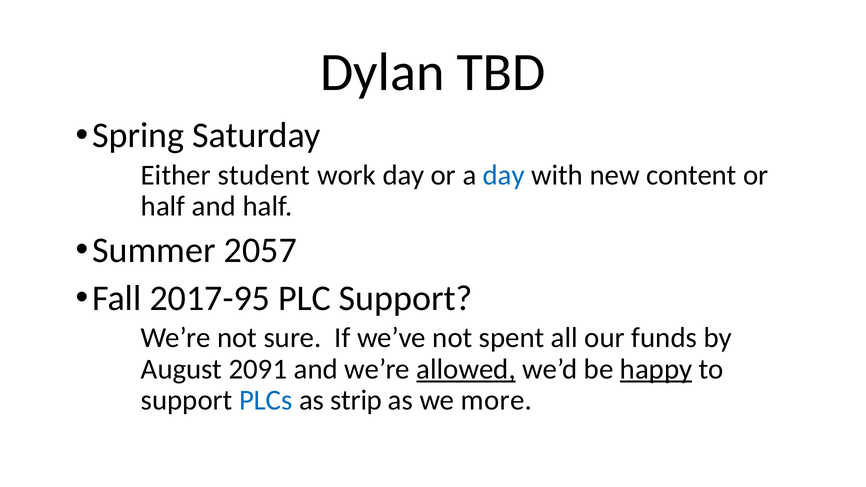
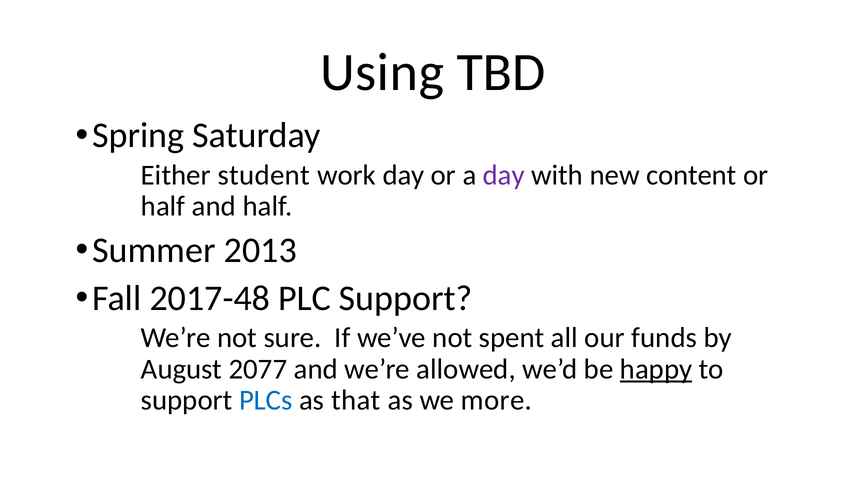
Dylan: Dylan -> Using (382, 73)
day colour: blue -> purple (504, 175)
2057: 2057 -> 2013 (260, 250)
2017-95: 2017-95 -> 2017-48 (210, 298)
2091: 2091 -> 2077 (258, 369)
allowed underline: present -> none (466, 369)
strip: strip -> that (356, 400)
